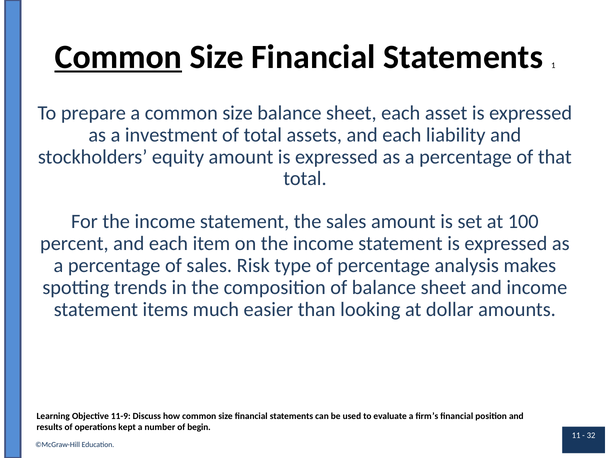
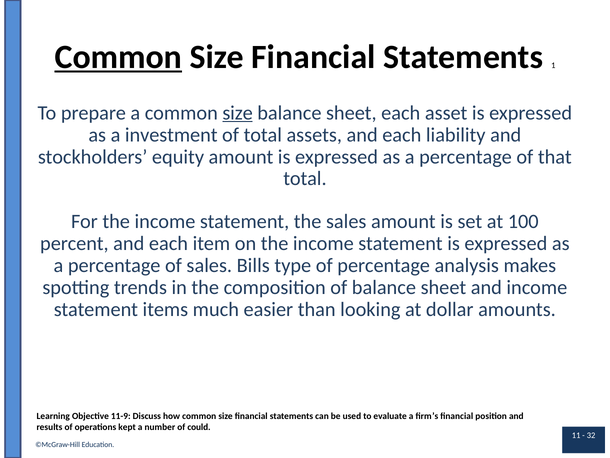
size underline: none -> present (238, 113)
Risk: Risk -> Bills (253, 265)
begin: begin -> could (199, 427)
